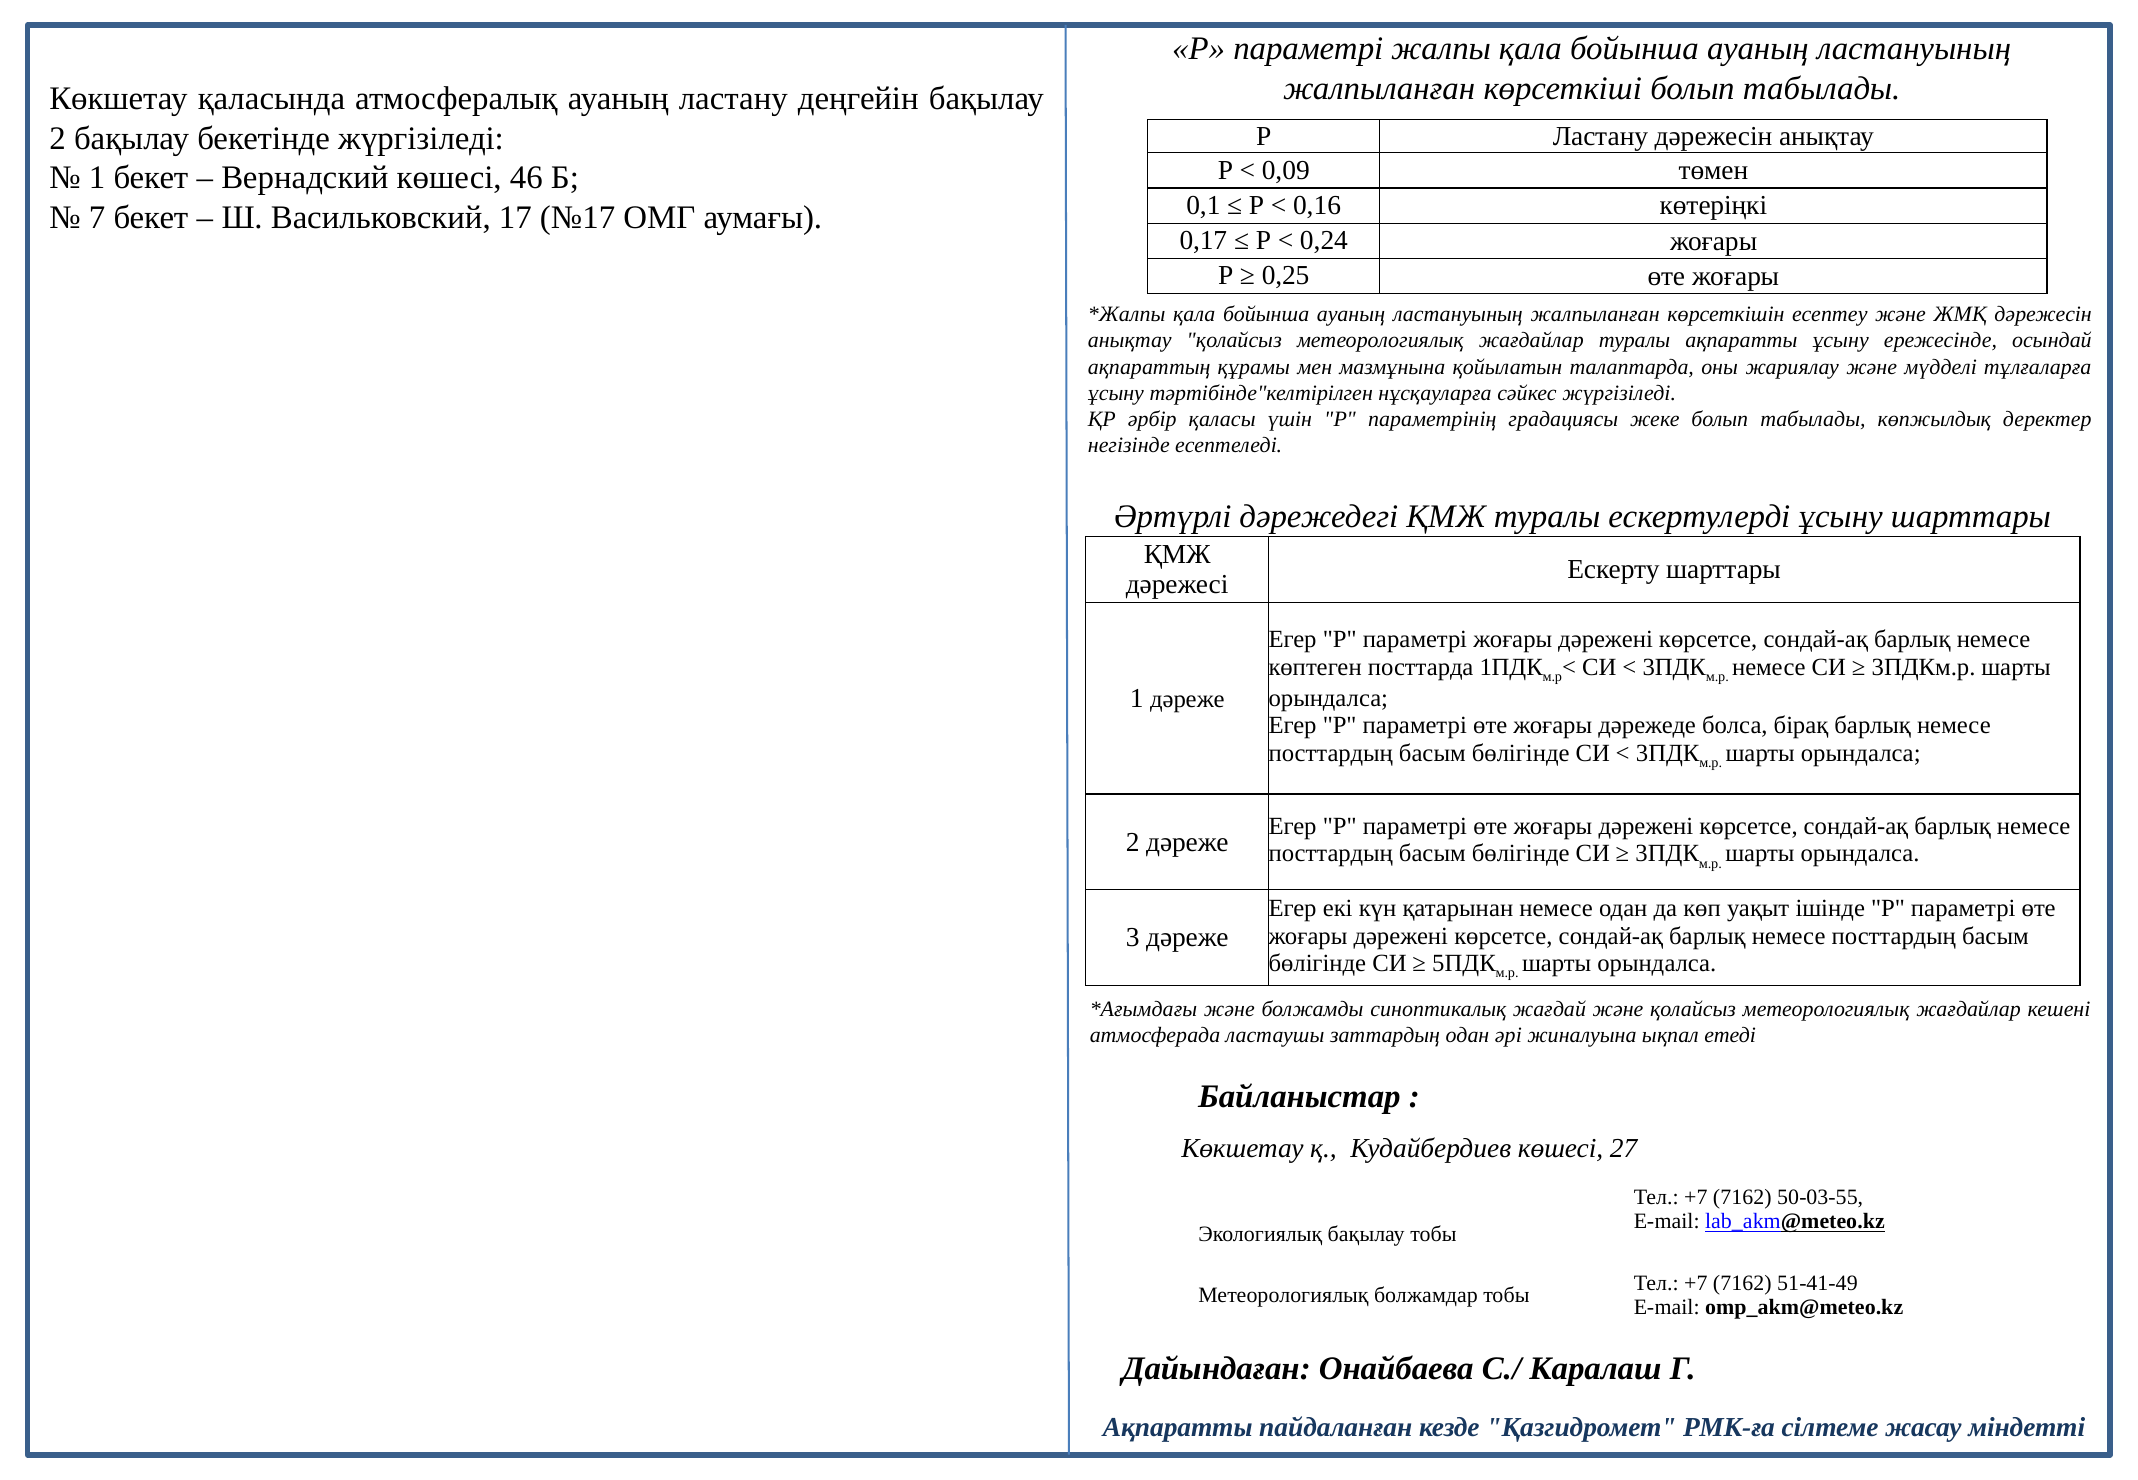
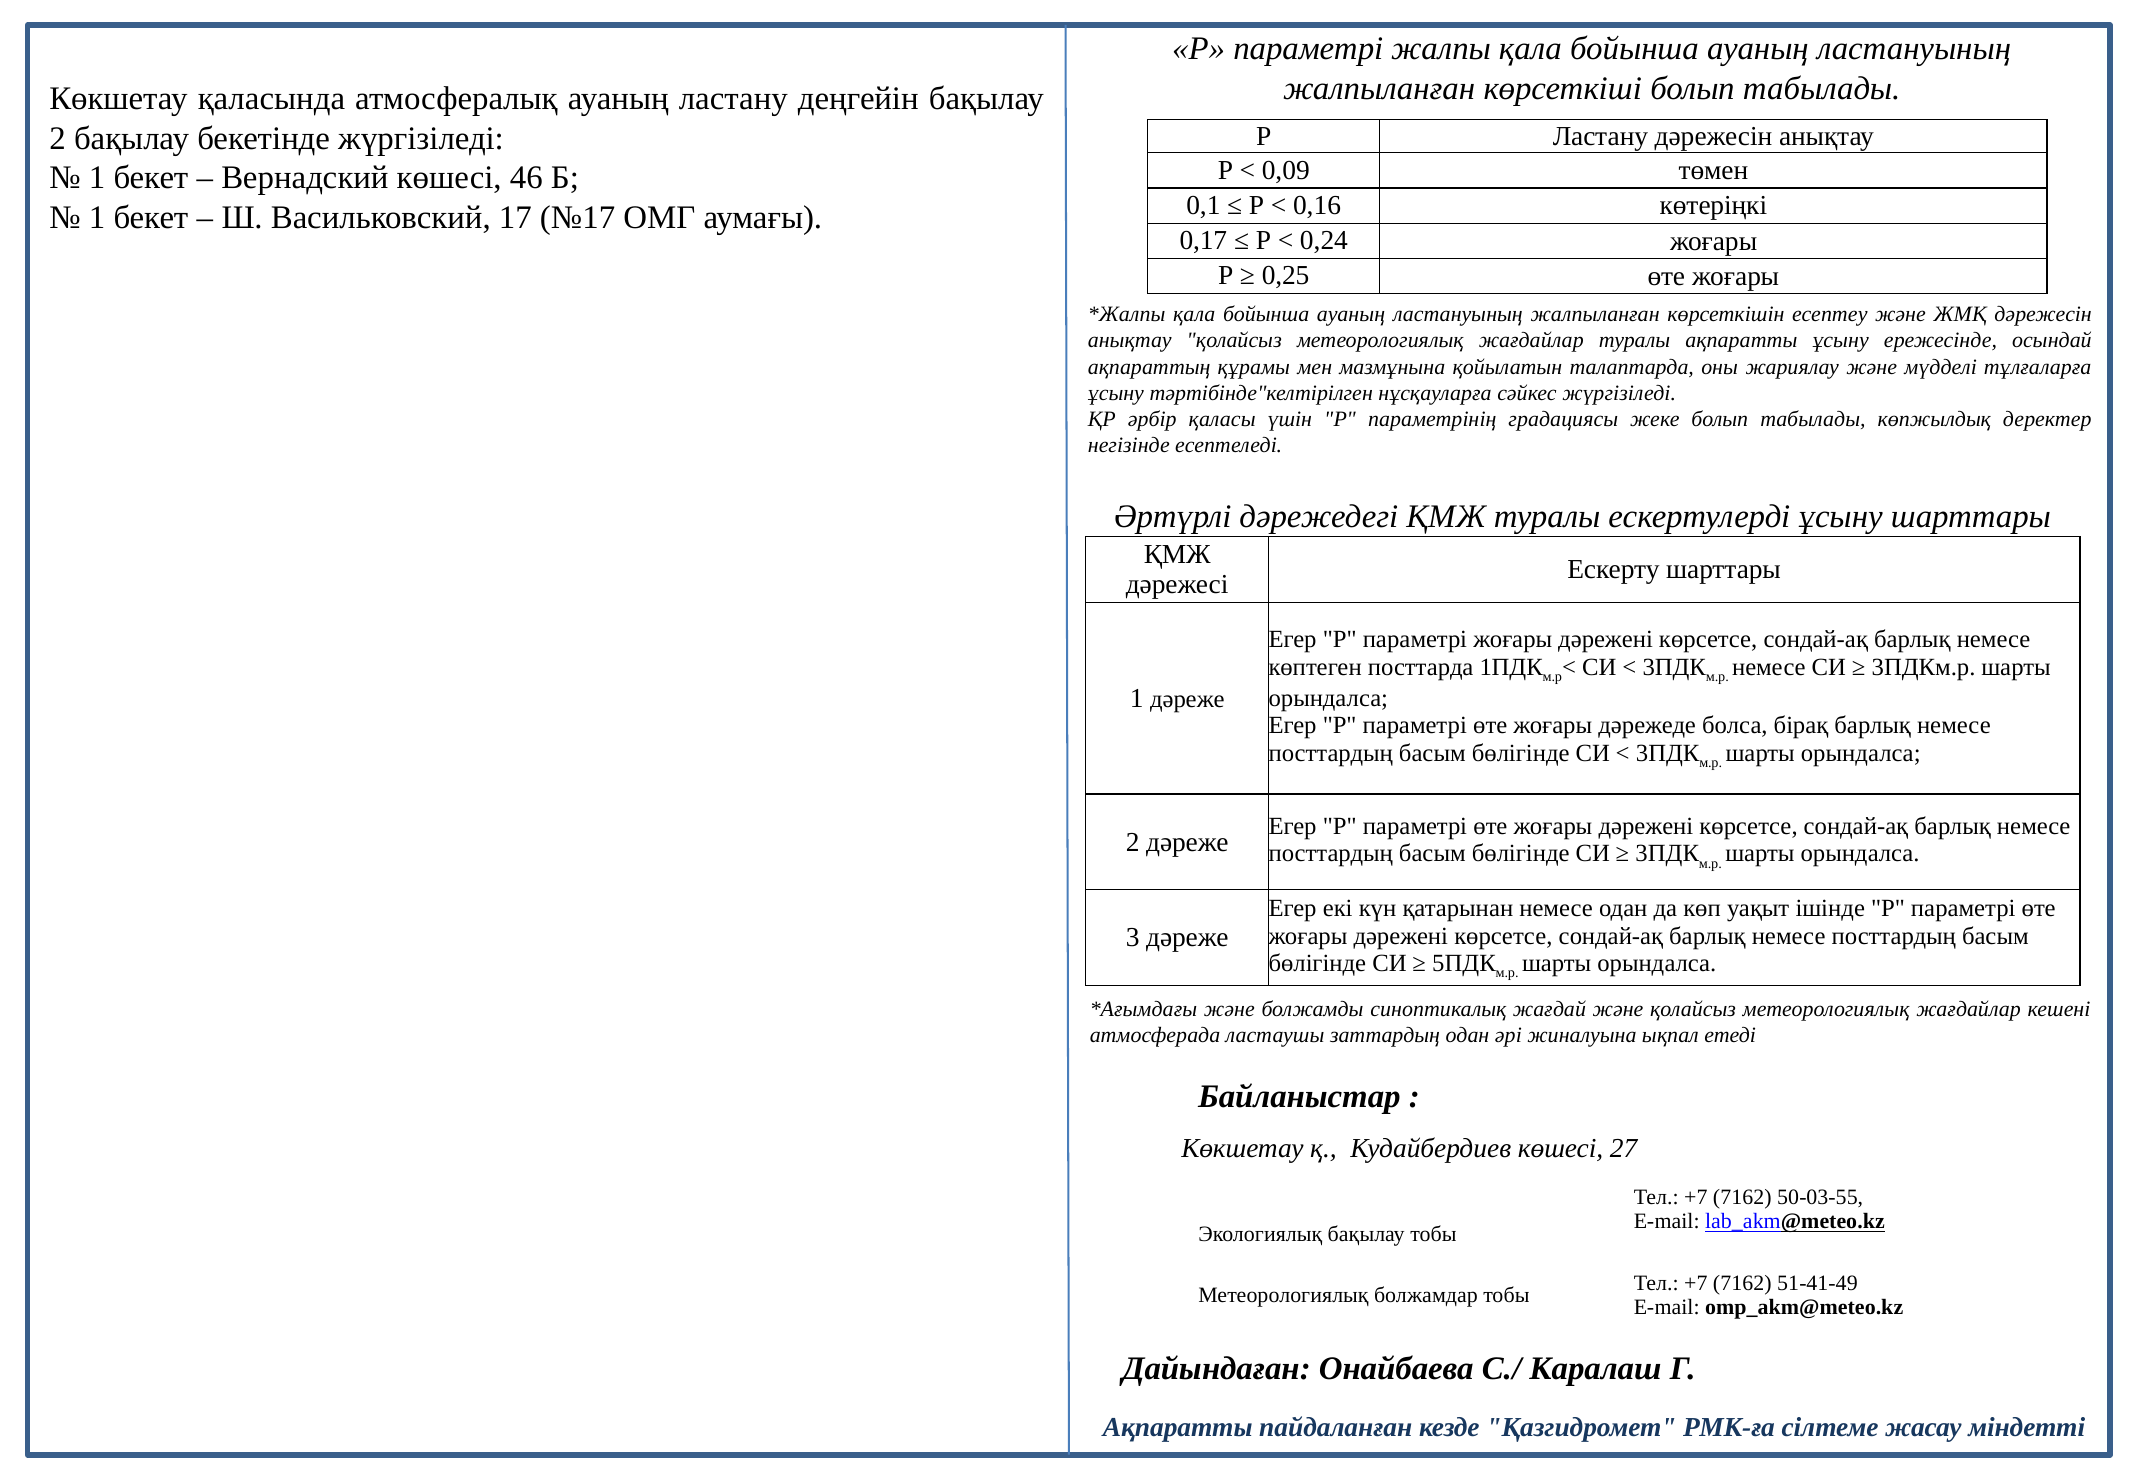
7: 7 -> 1 (97, 217)
